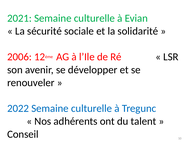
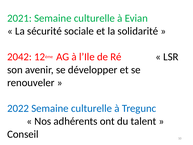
2006: 2006 -> 2042 (19, 57)
